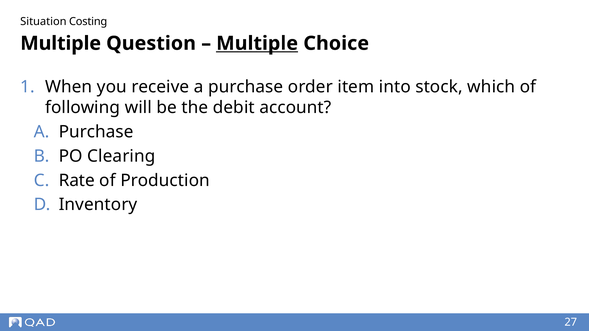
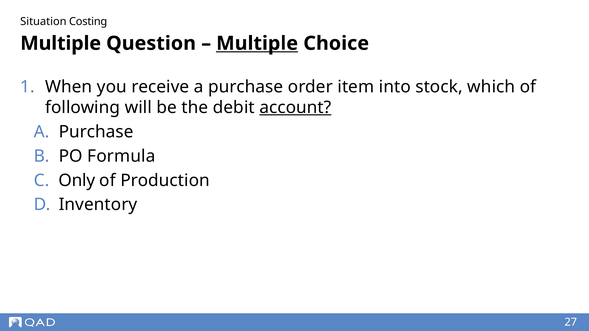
account underline: none -> present (295, 108)
Clearing: Clearing -> Formula (121, 156)
Rate: Rate -> Only (77, 181)
